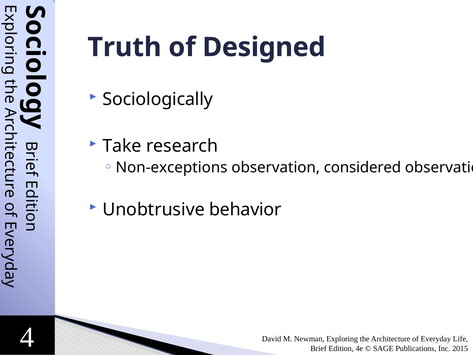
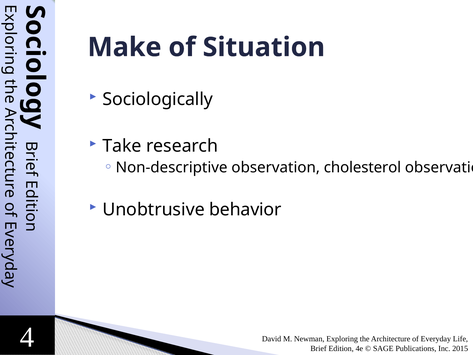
Truth: Truth -> Make (124, 47)
Designed: Designed -> Situation (264, 47)
Non-exceptions: Non-exceptions -> Non-descriptive (172, 167)
considered: considered -> cholesterol (362, 167)
